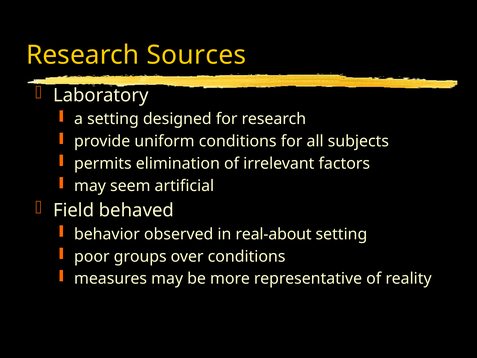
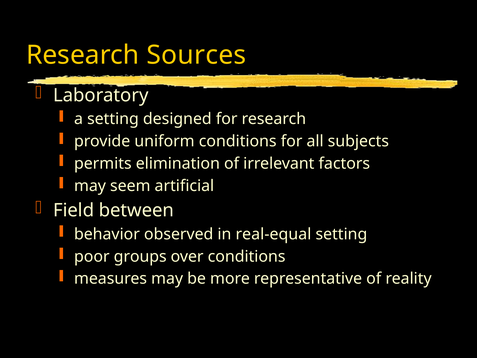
behaved: behaved -> between (136, 210)
real-about: real-about -> real-equal (273, 234)
